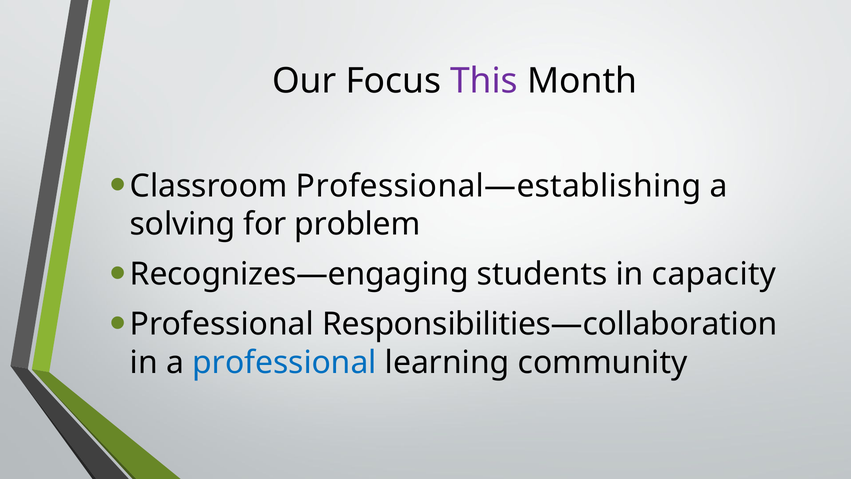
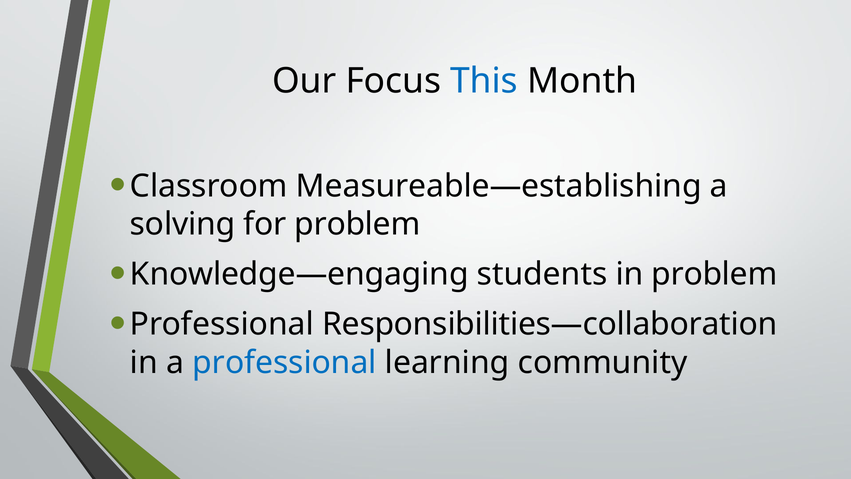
This colour: purple -> blue (484, 81)
Professional—establishing: Professional—establishing -> Measureable—establishing (499, 186)
Recognizes—engaging: Recognizes—engaging -> Knowledge—engaging (299, 274)
in capacity: capacity -> problem (714, 274)
